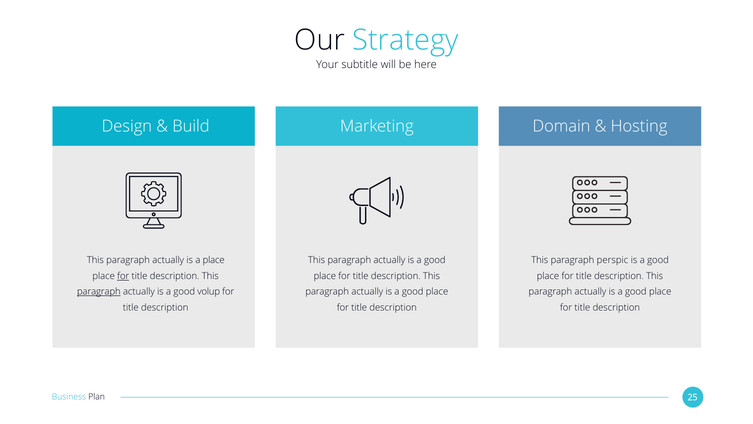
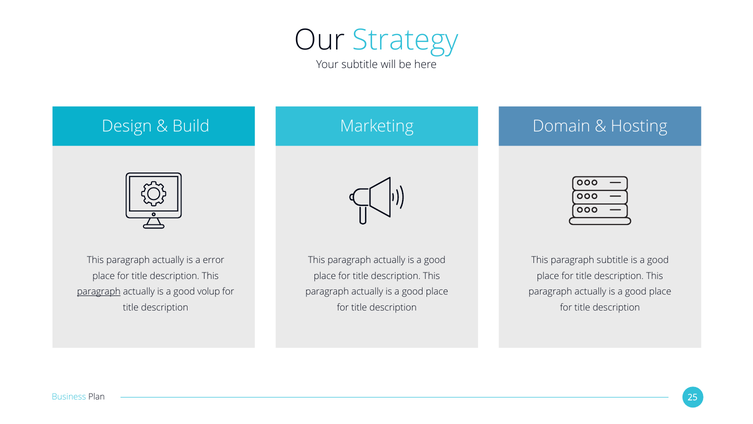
a place: place -> error (214, 260)
paragraph perspic: perspic -> subtitle (613, 260)
for underline: present -> none (123, 276)
